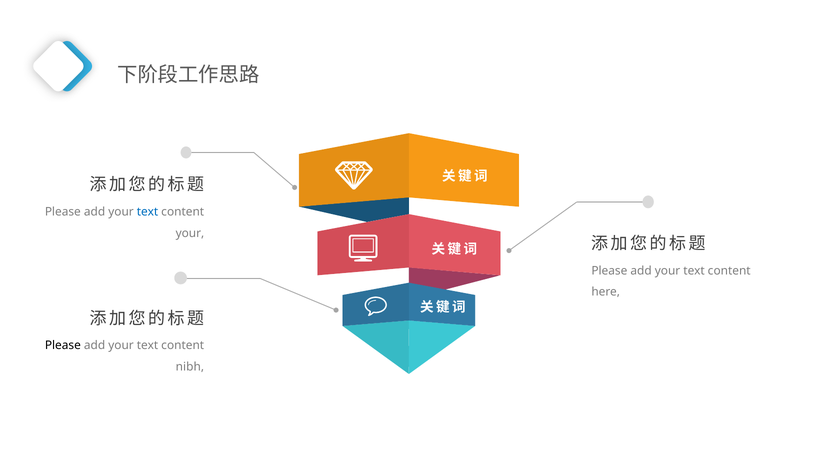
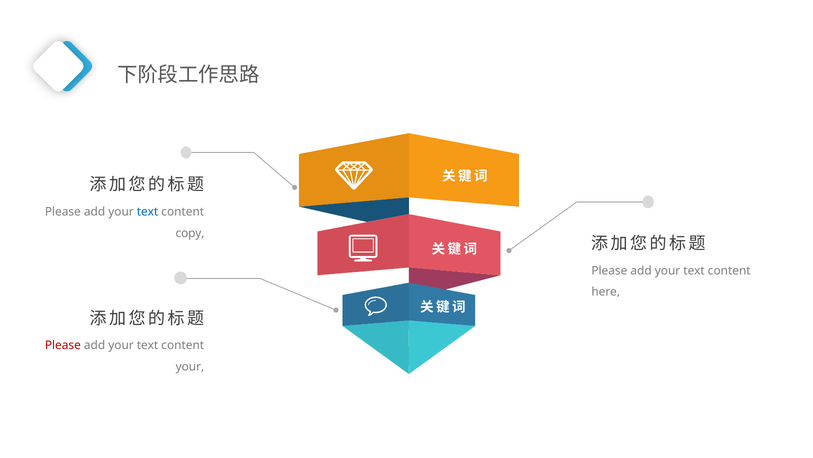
your: your -> copy (190, 233)
Please colour: black -> red (63, 345)
nibh: nibh -> your (190, 366)
